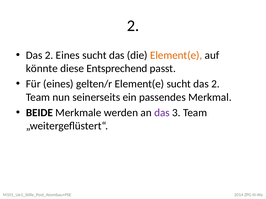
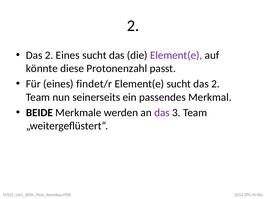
Element(e colour: orange -> purple (176, 55)
Entsprechend: Entsprechend -> Protonenzahl (117, 69)
gelten/r: gelten/r -> findet/r (94, 84)
